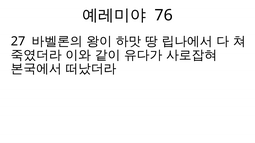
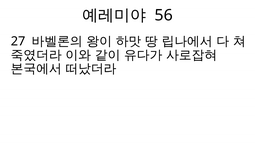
76: 76 -> 56 (164, 15)
